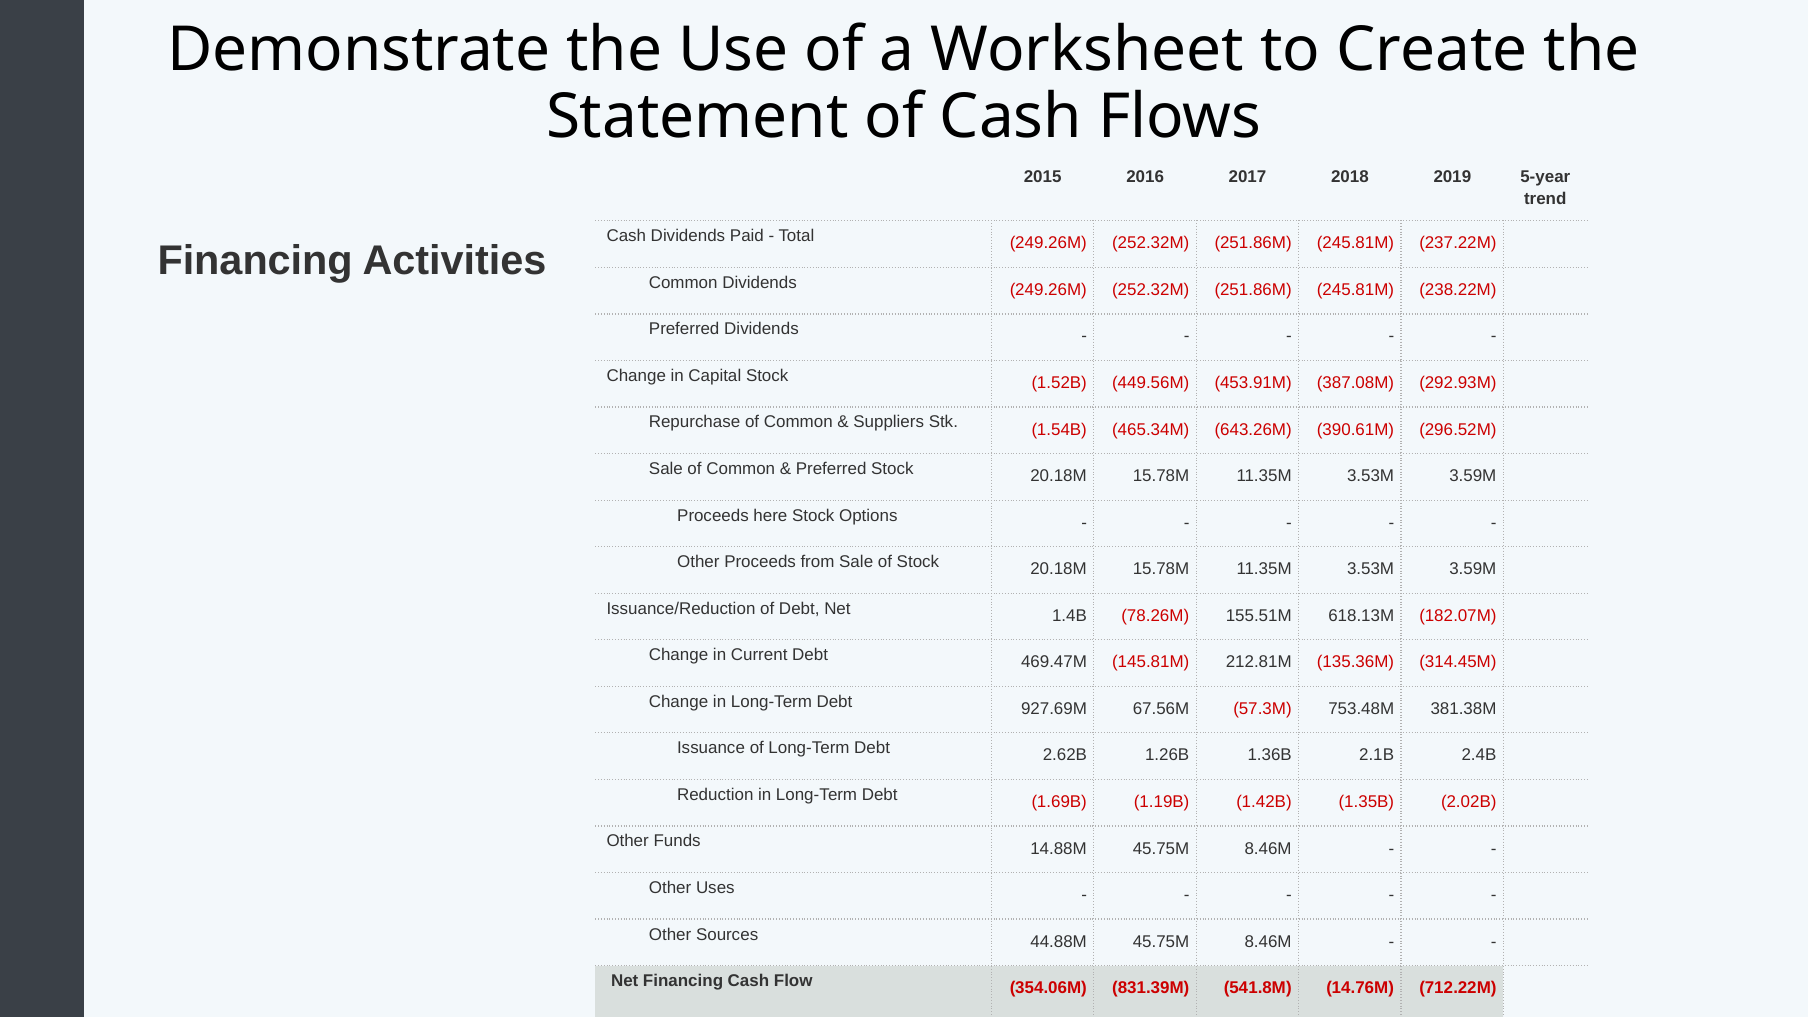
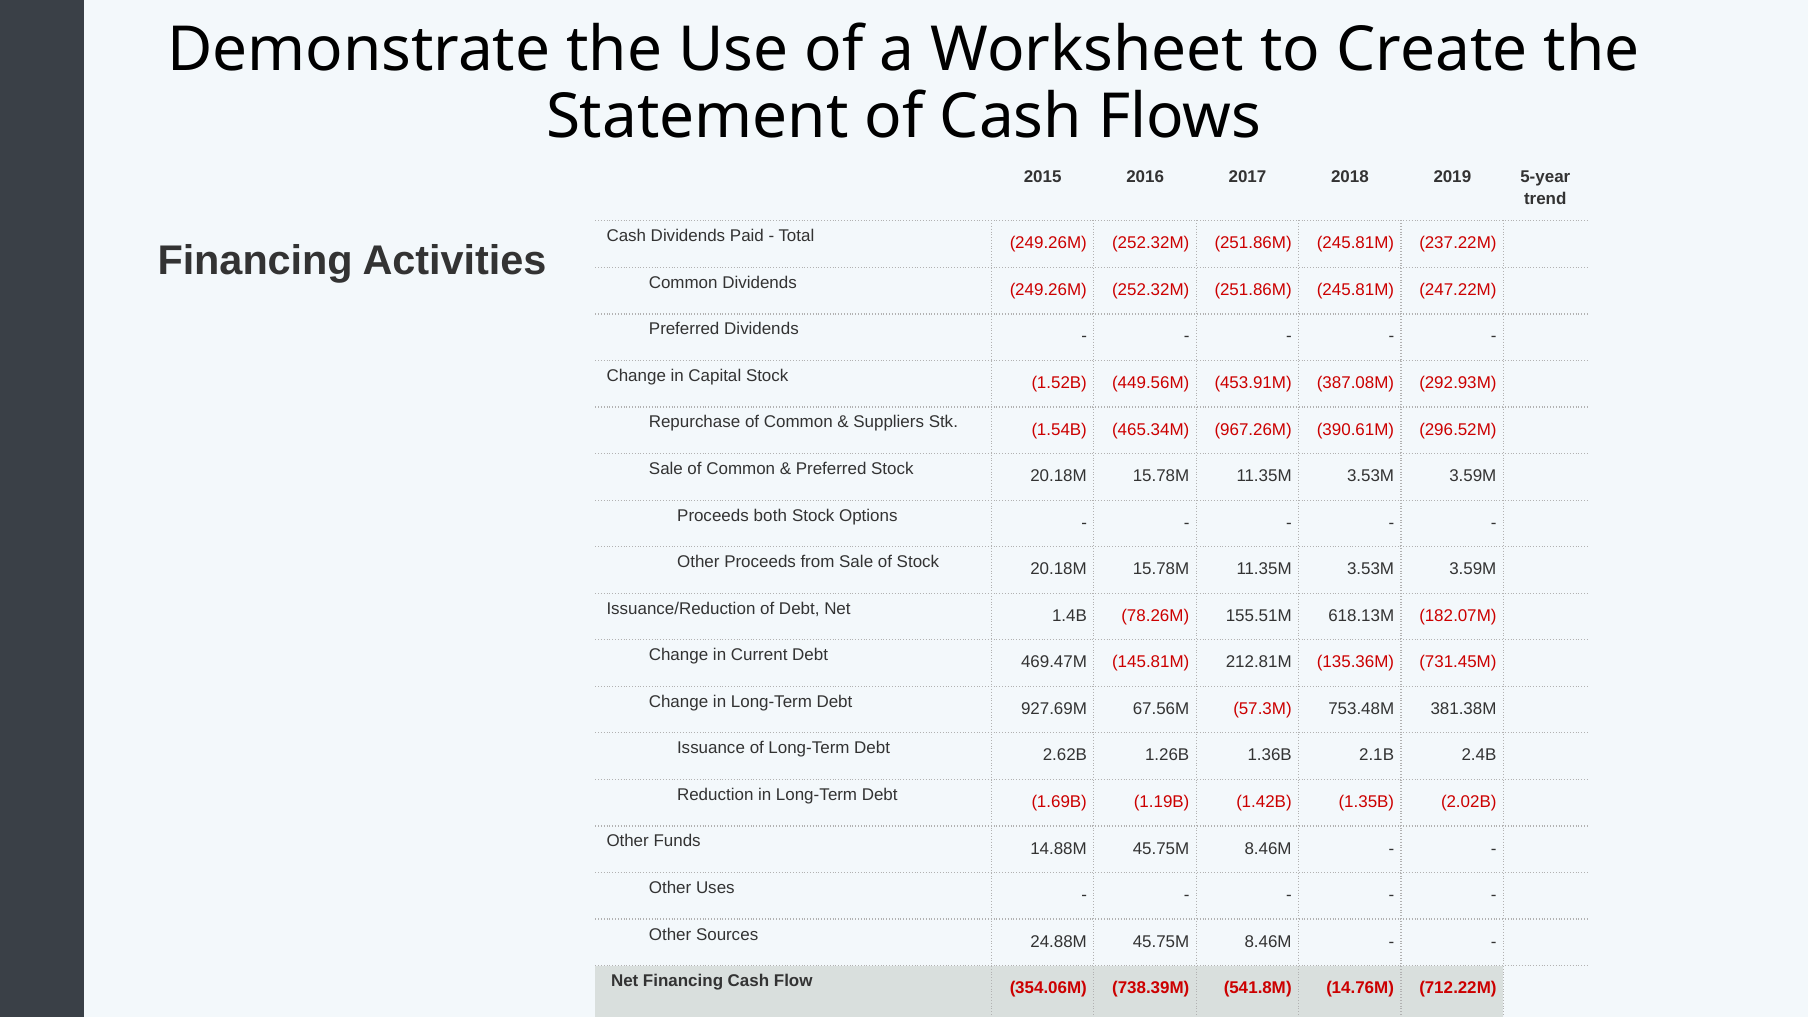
238.22M: 238.22M -> 247.22M (1458, 290)
643.26M: 643.26M -> 967.26M (1253, 429)
here: here -> both (770, 515)
314.45M: 314.45M -> 731.45M (1458, 662)
44.88M: 44.88M -> 24.88M (1059, 942)
831.39M: 831.39M -> 738.39M (1151, 988)
